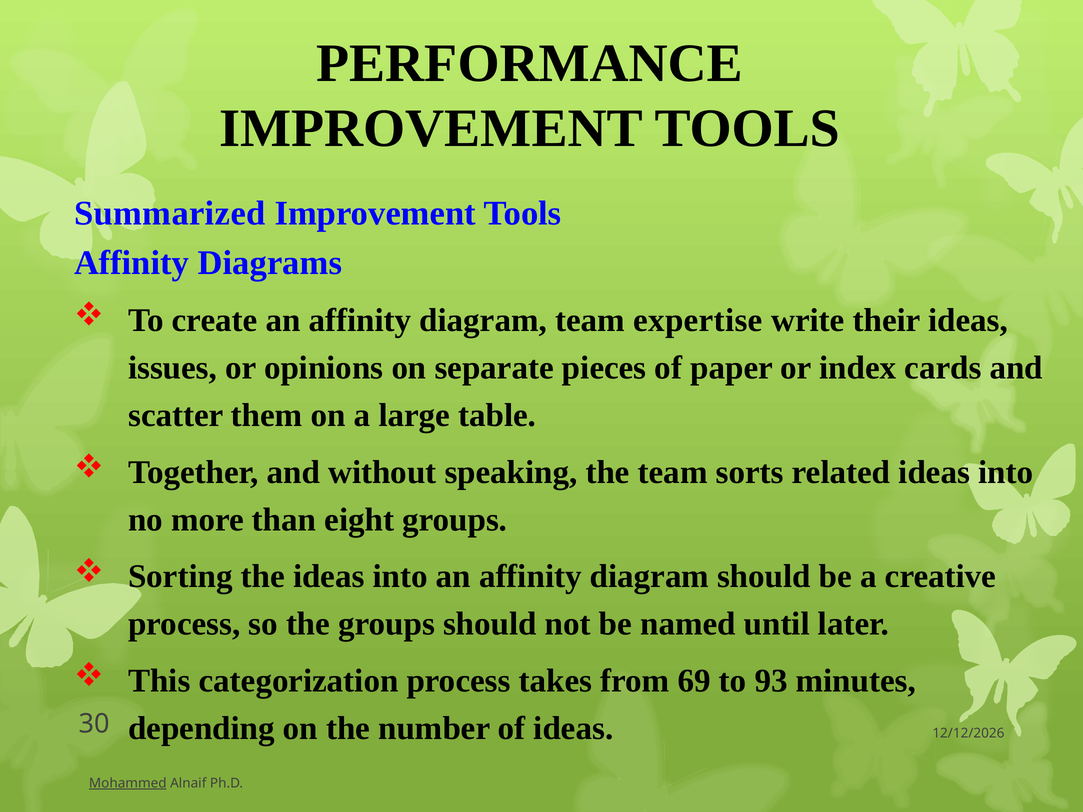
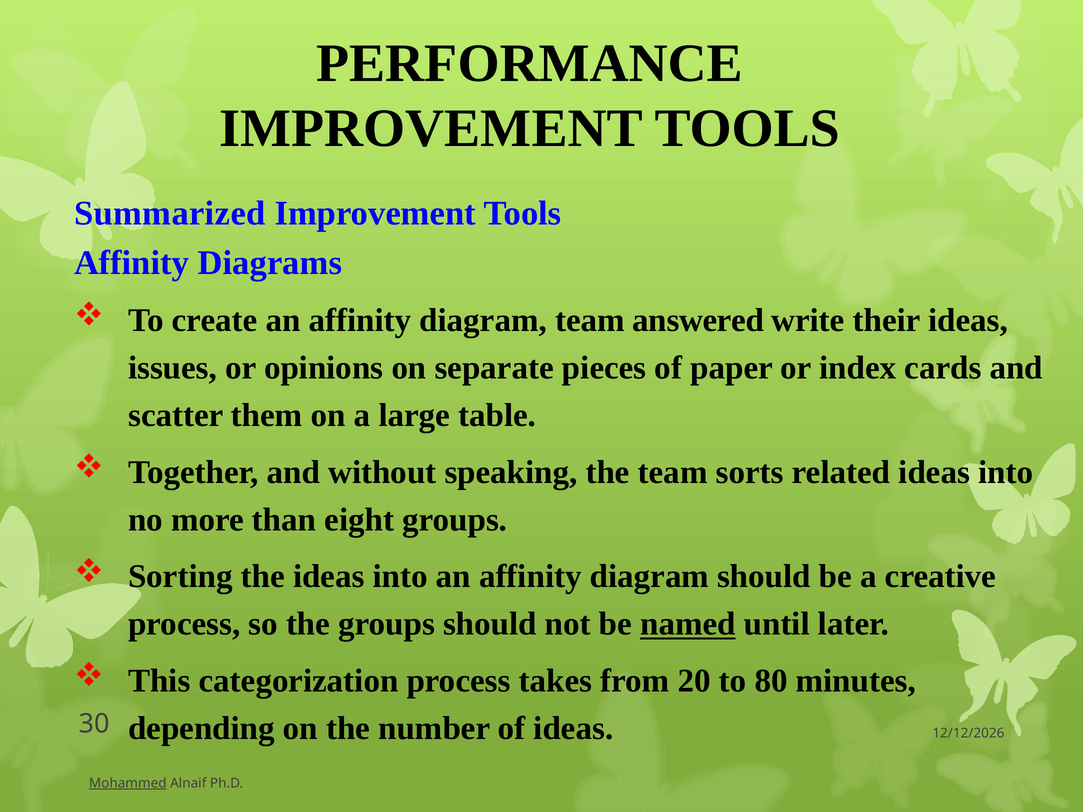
expertise: expertise -> answered (698, 320)
named underline: none -> present (688, 624)
69: 69 -> 20 (694, 681)
93: 93 -> 80 (771, 681)
